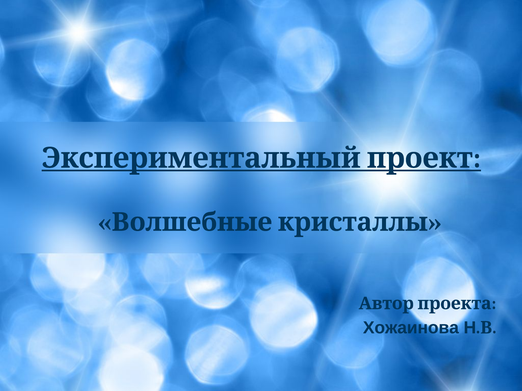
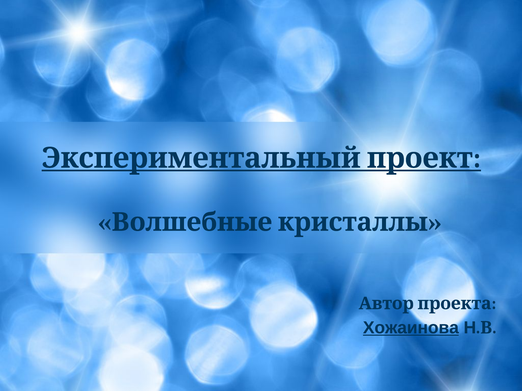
Хожаинова underline: none -> present (411, 328)
